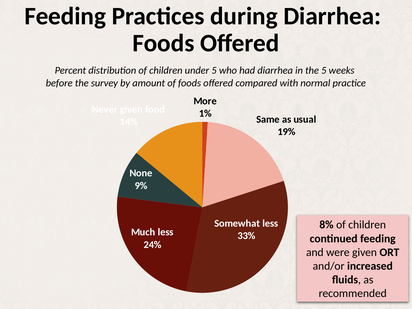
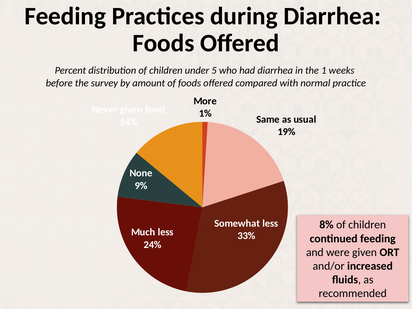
the 5: 5 -> 1 (324, 71)
